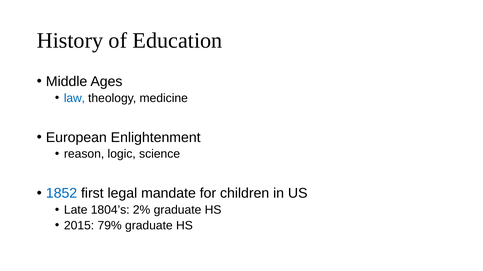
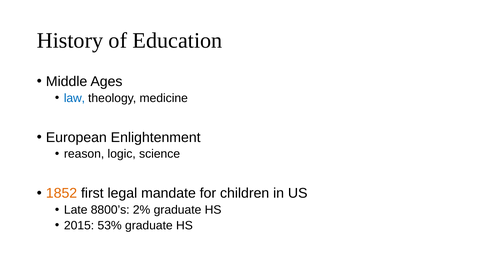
1852 colour: blue -> orange (62, 194)
1804’s: 1804’s -> 8800’s (110, 210)
79%: 79% -> 53% (110, 226)
